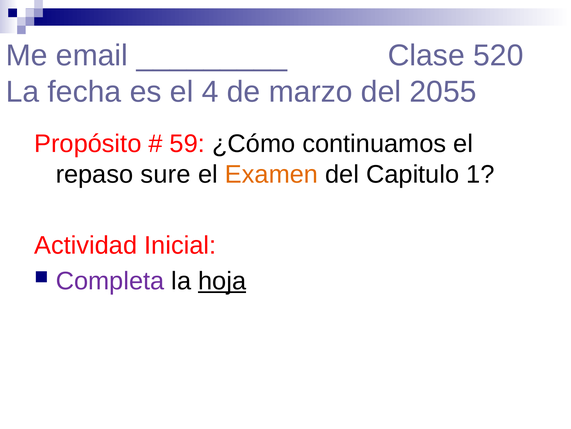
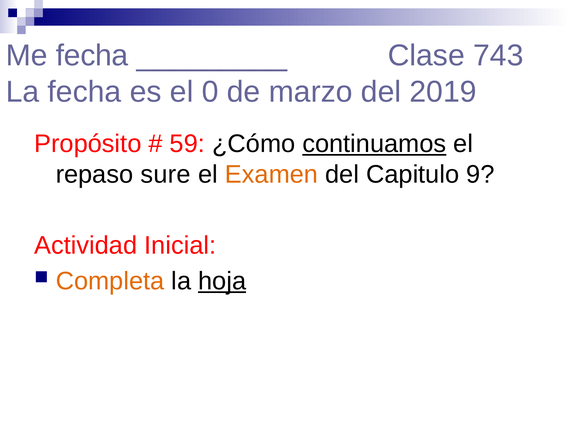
Me email: email -> fecha (92, 55)
520: 520 -> 743 (498, 55)
4: 4 -> 0 (210, 92)
2055: 2055 -> 2019 (443, 92)
continuamos underline: none -> present (374, 144)
1: 1 -> 9 (480, 174)
Completa colour: purple -> orange (110, 281)
